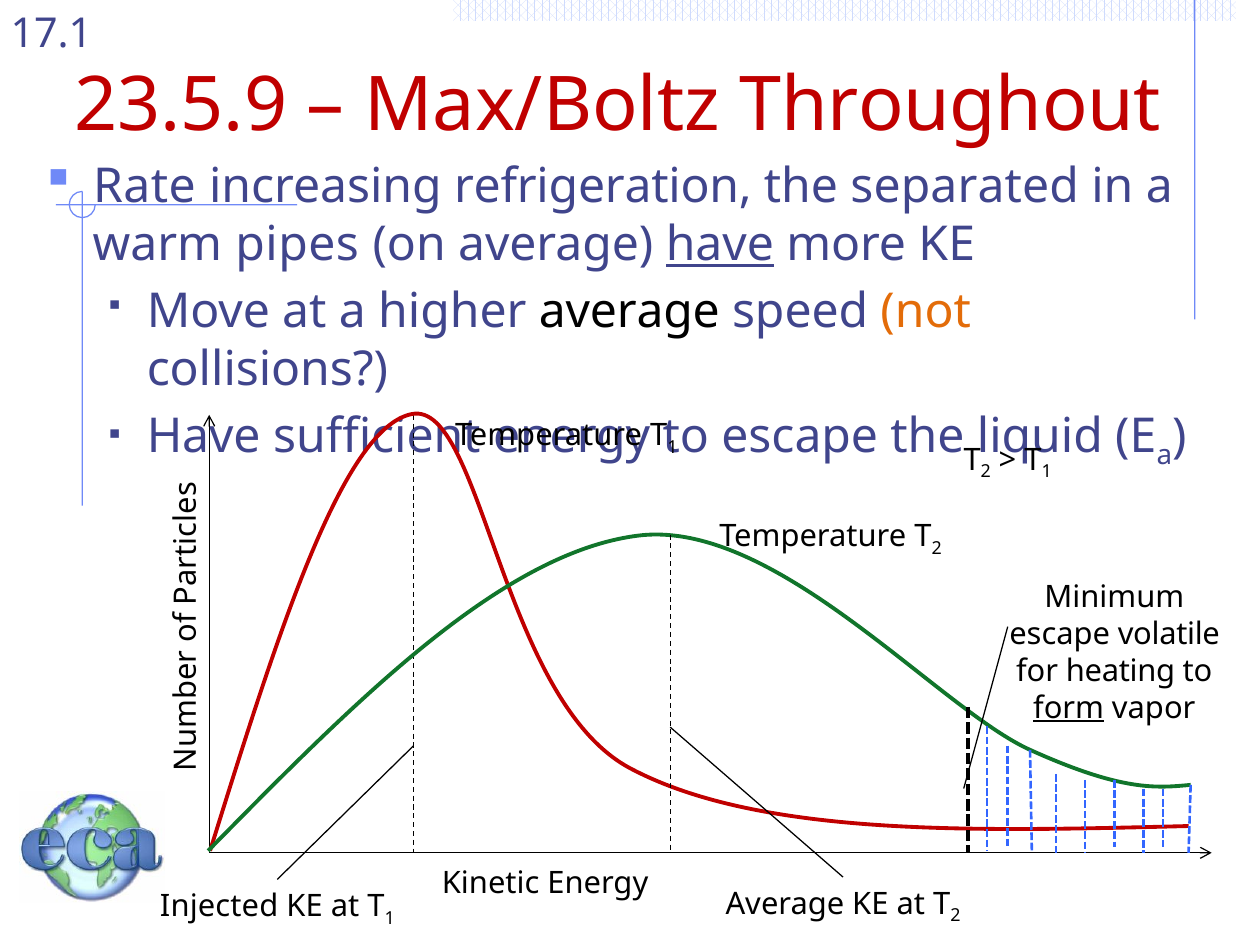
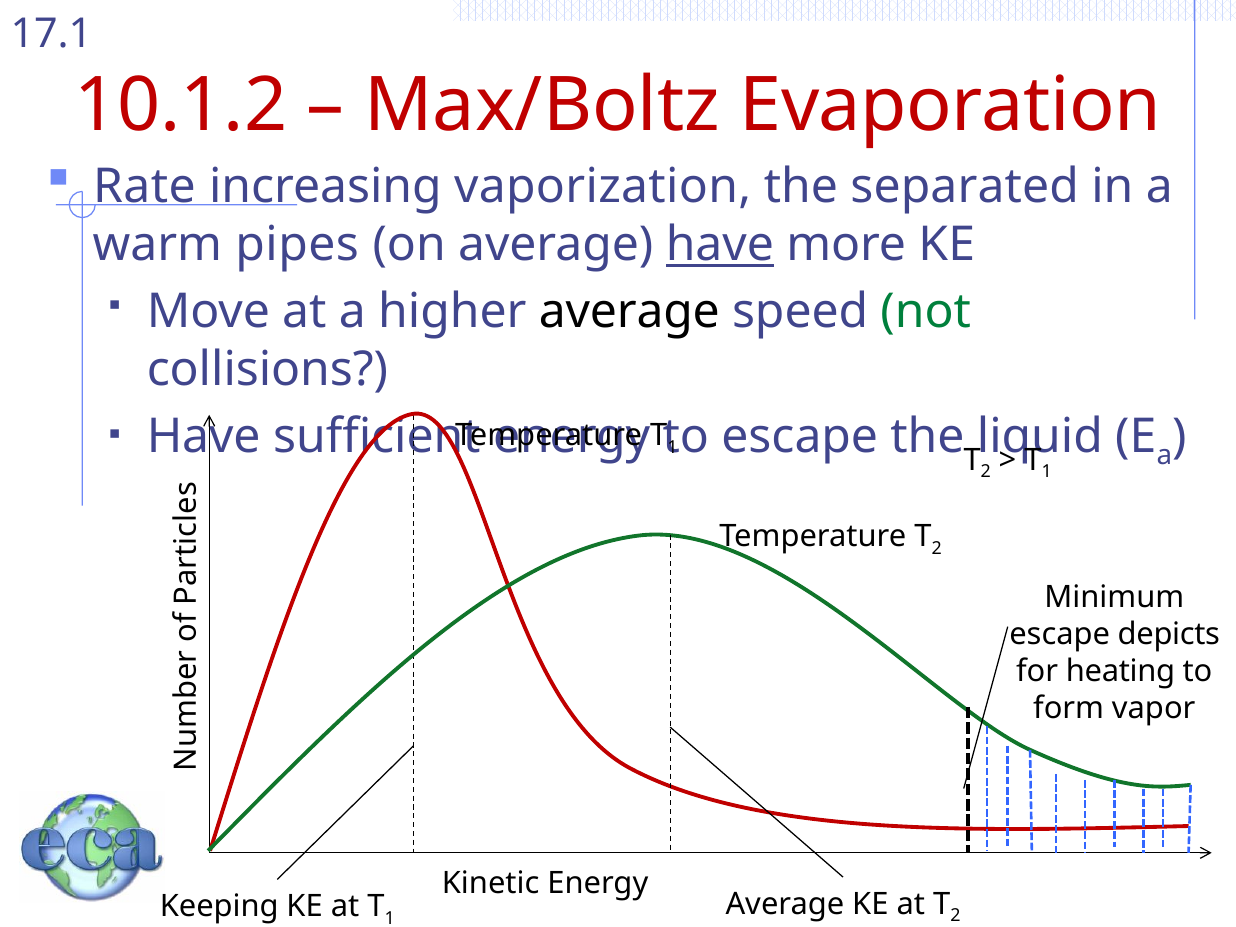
23.5.9: 23.5.9 -> 10.1.2 (181, 106)
Throughout: Throughout -> Evaporation (950, 106)
refrigeration: refrigeration -> vaporization (603, 187)
not colour: orange -> green (926, 312)
volatile: volatile -> depicts (1169, 634)
form underline: present -> none (1069, 708)
Injected: Injected -> Keeping (219, 906)
